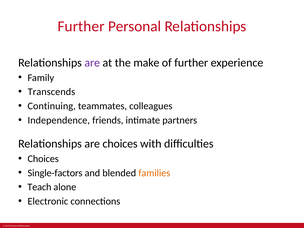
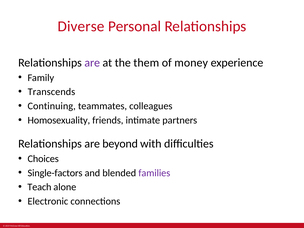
Further: Further -> Diverse (81, 26)
make: make -> them (146, 63)
of further: further -> money (191, 63)
Independence: Independence -> Homosexuality (59, 120)
are choices: choices -> beyond (120, 144)
families colour: orange -> purple (154, 173)
